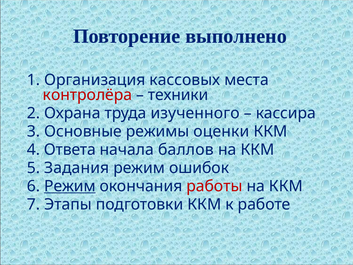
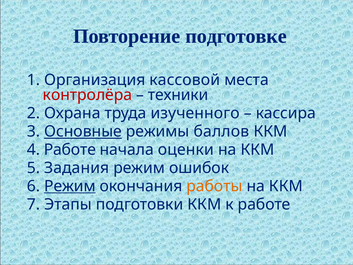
выполнено: выполнено -> подготовке (236, 36)
кассовых: кассовых -> кассовой (185, 80)
Основные underline: none -> present (83, 131)
оценки: оценки -> баллов (221, 131)
4 Ответа: Ответа -> Работе (70, 150)
баллов: баллов -> оценки (186, 150)
работы colour: red -> orange (214, 186)
